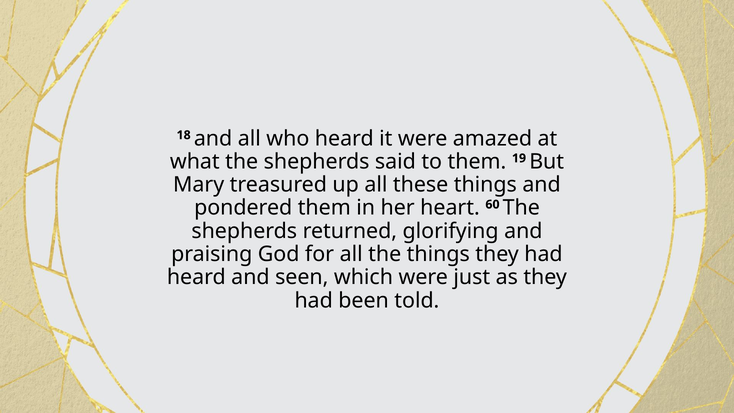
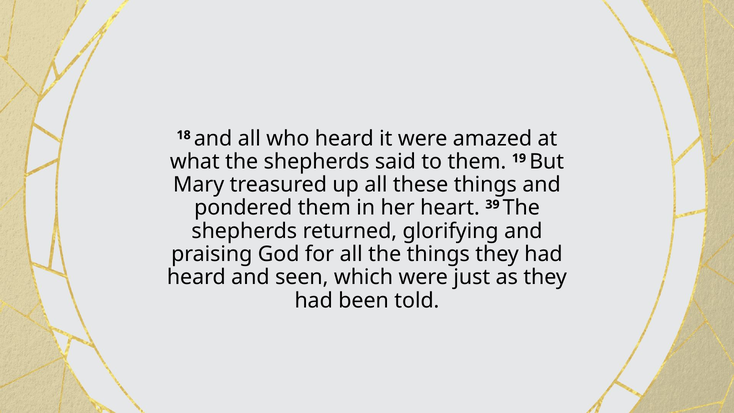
60: 60 -> 39 (492, 204)
